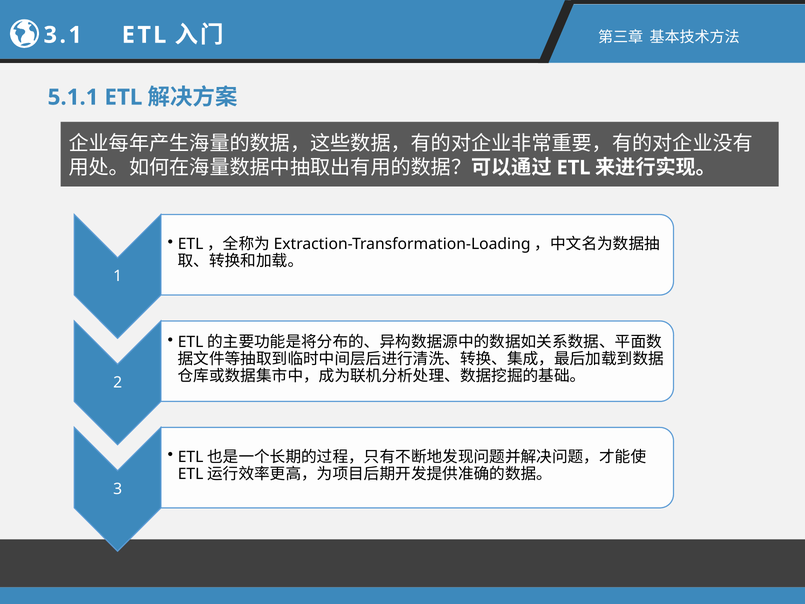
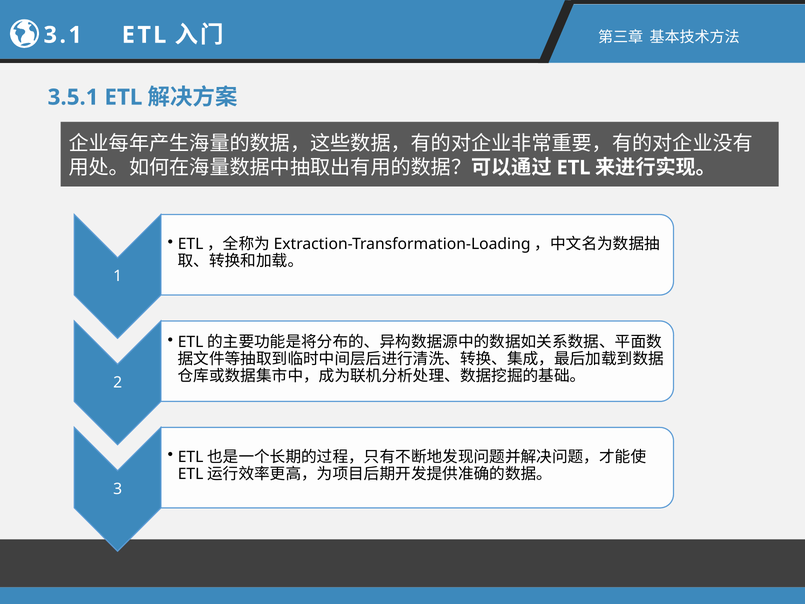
5.1.1: 5.1.1 -> 3.5.1 (73, 97)
